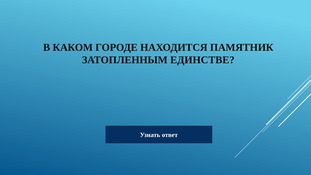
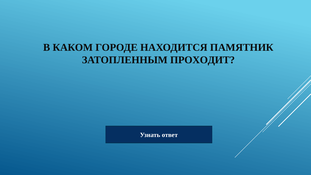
ЕДИНСТВЕ: ЕДИНСТВЕ -> ПРОХОДИТ (203, 60)
